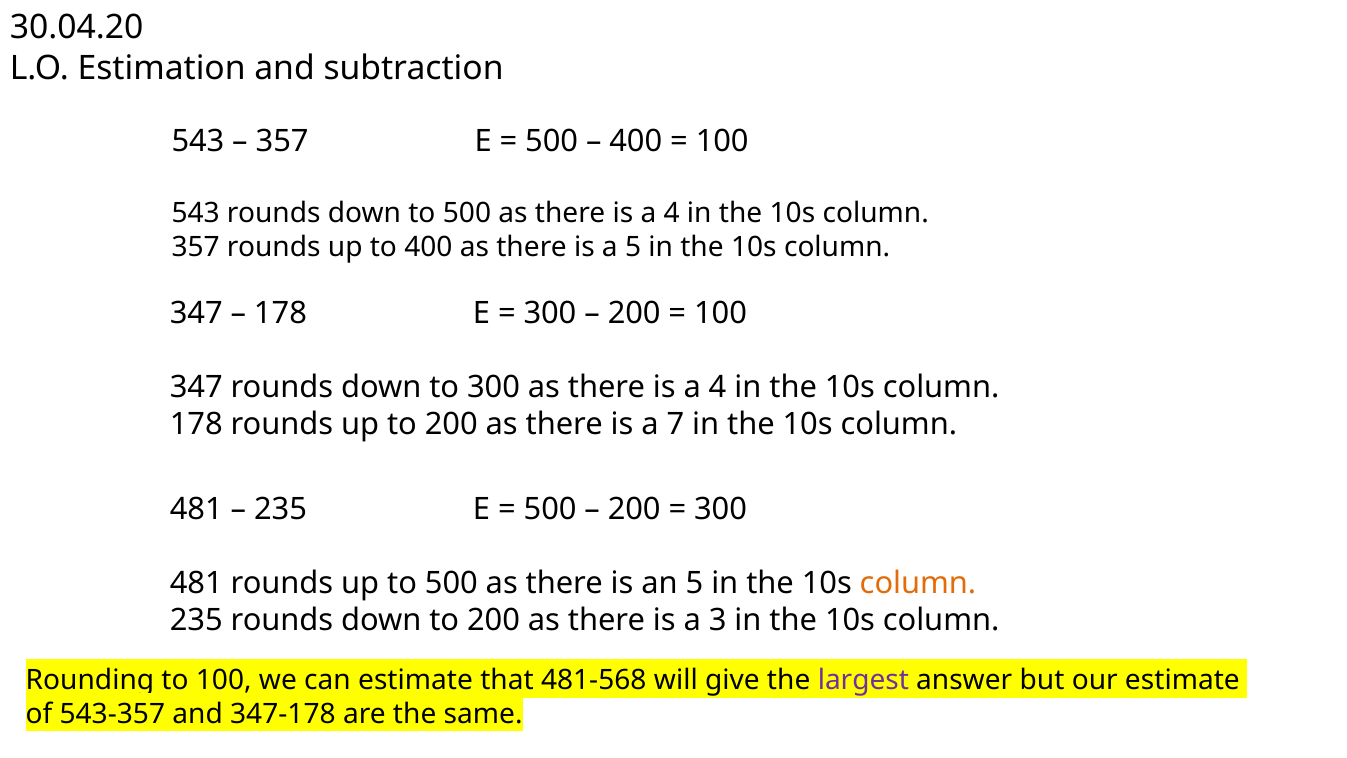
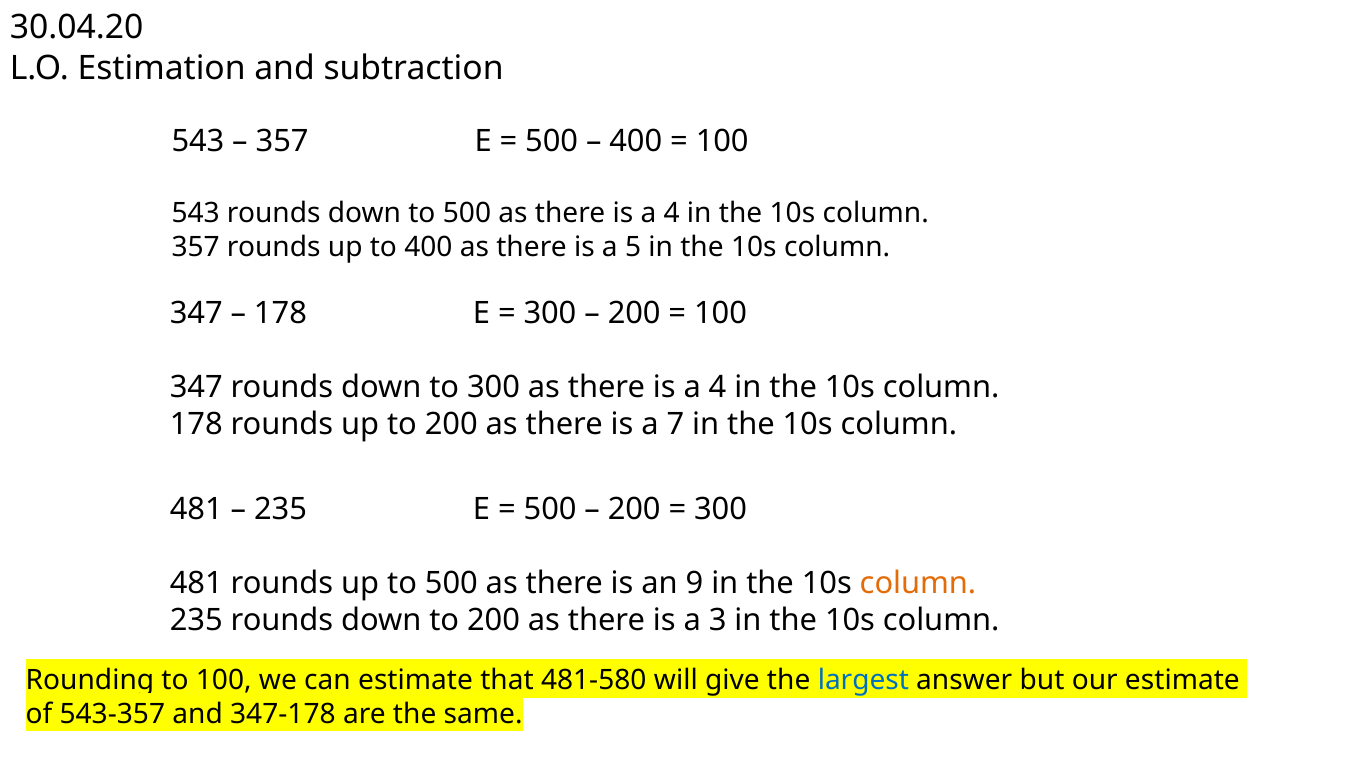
an 5: 5 -> 9 (695, 583)
481-568: 481-568 -> 481-580 (594, 680)
largest colour: purple -> blue (863, 680)
